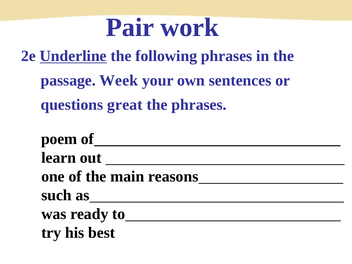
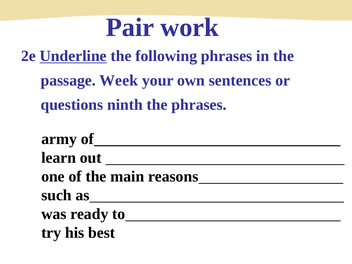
great: great -> ninth (125, 105)
poem: poem -> army (59, 139)
